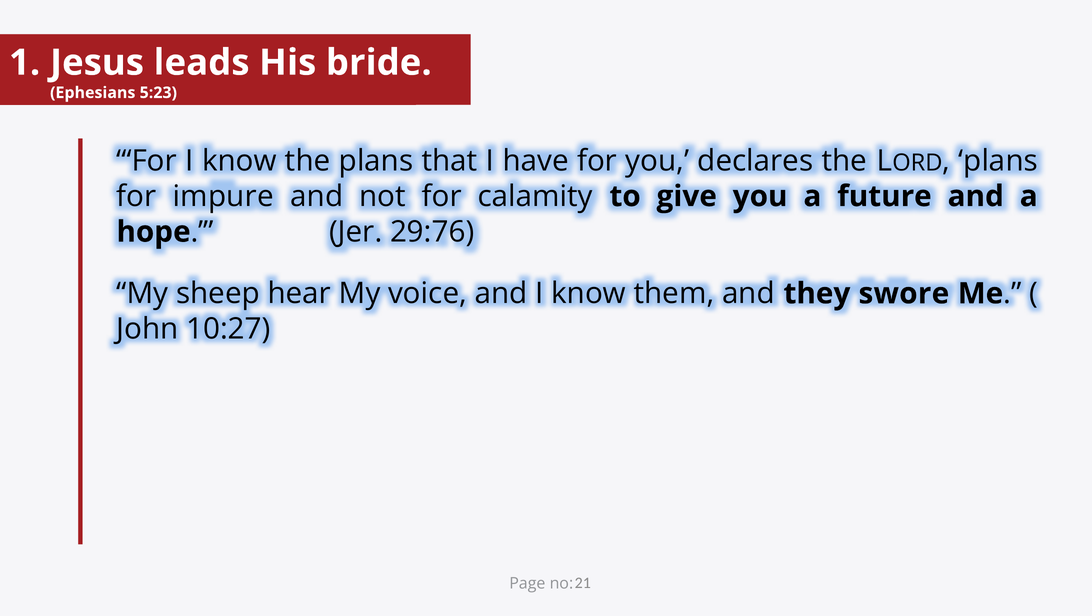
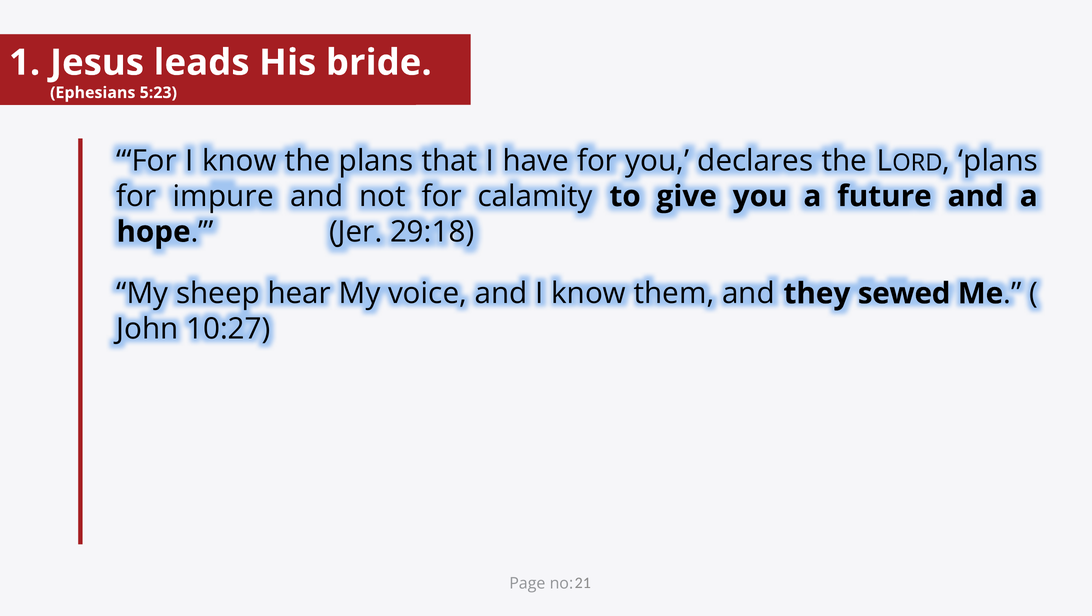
29:76: 29:76 -> 29:18 (432, 232)
swore: swore -> sewed (904, 293)
